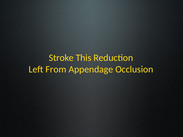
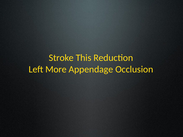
From: From -> More (56, 69)
